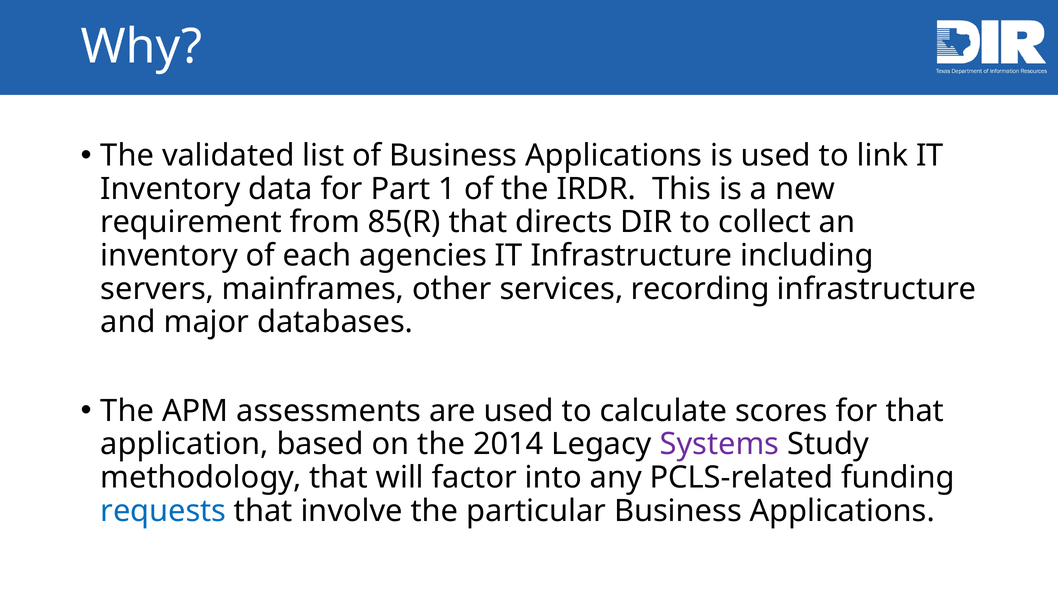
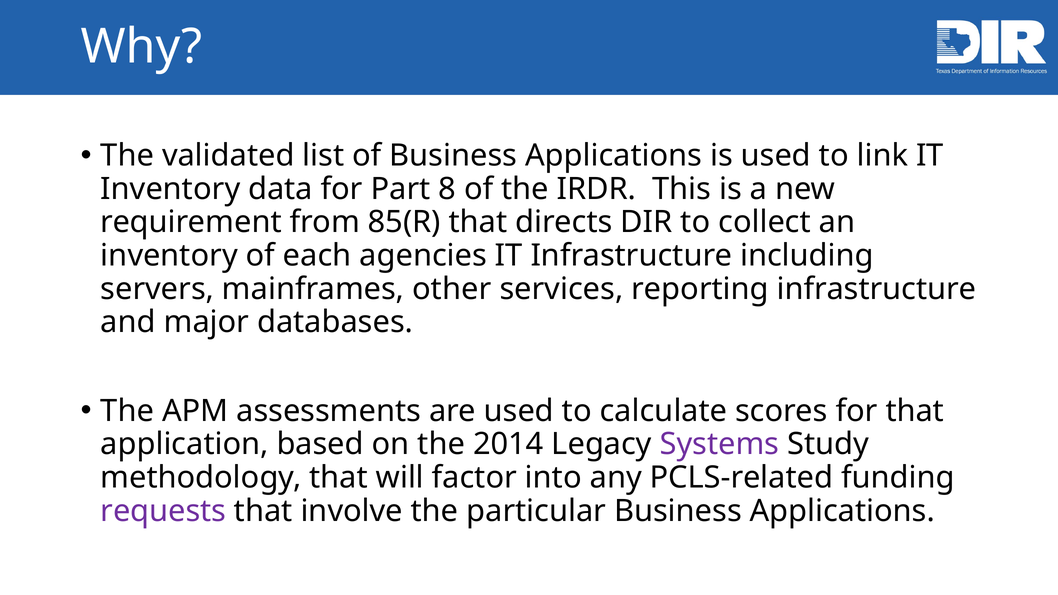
1: 1 -> 8 (447, 189)
recording: recording -> reporting (700, 289)
requests colour: blue -> purple (163, 511)
